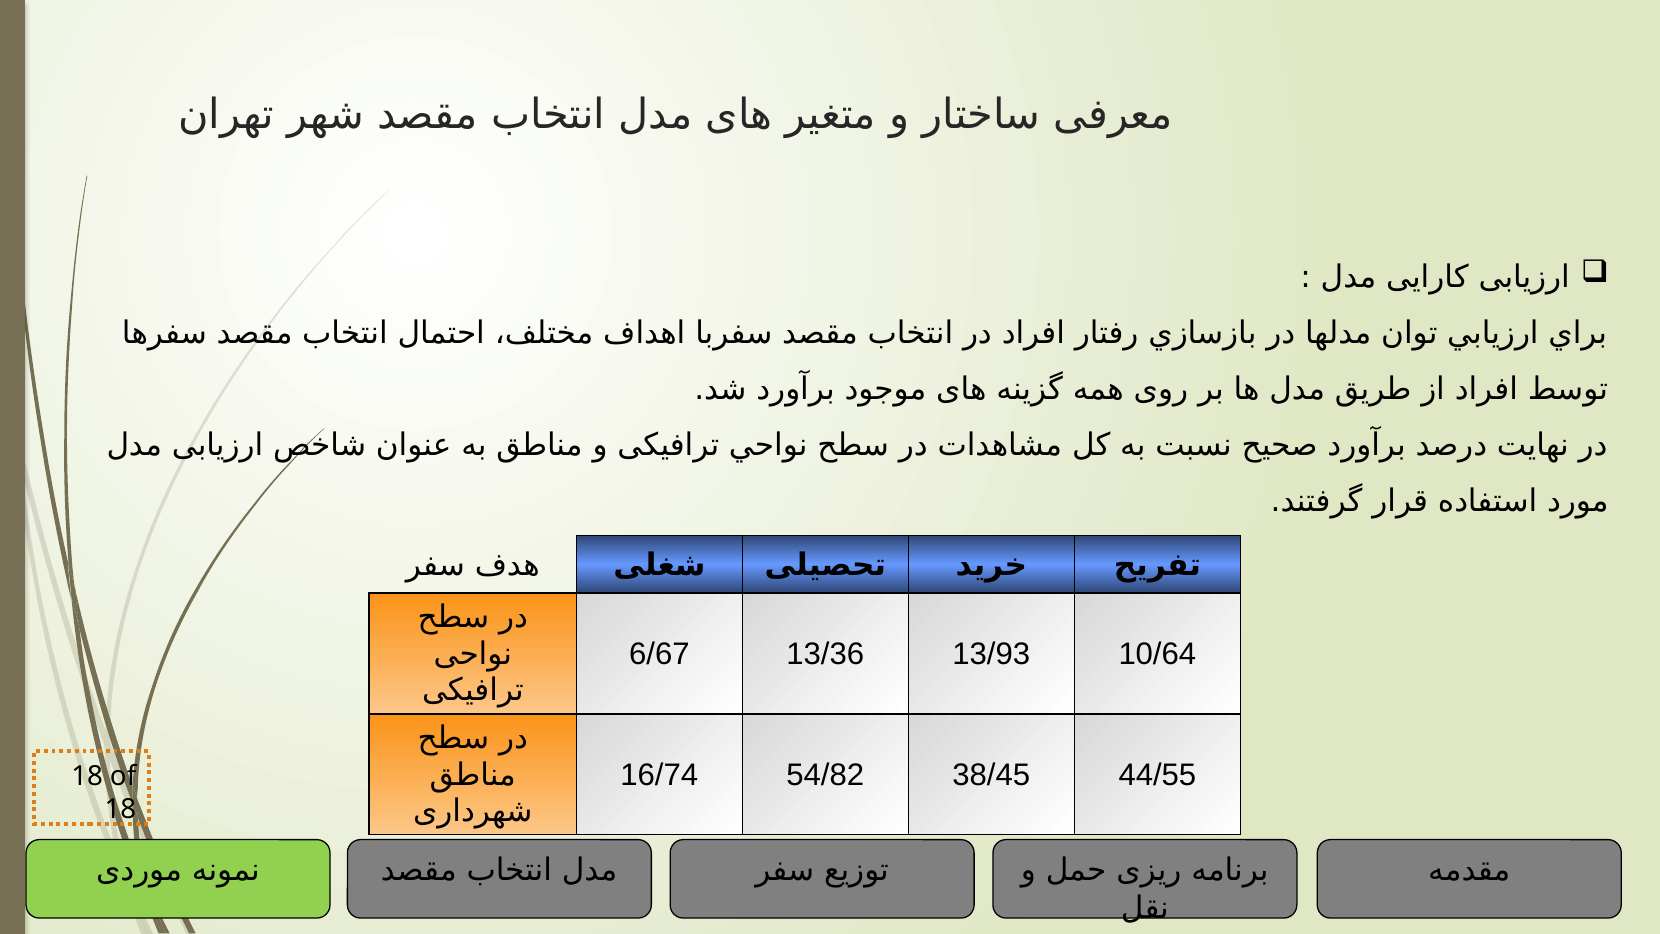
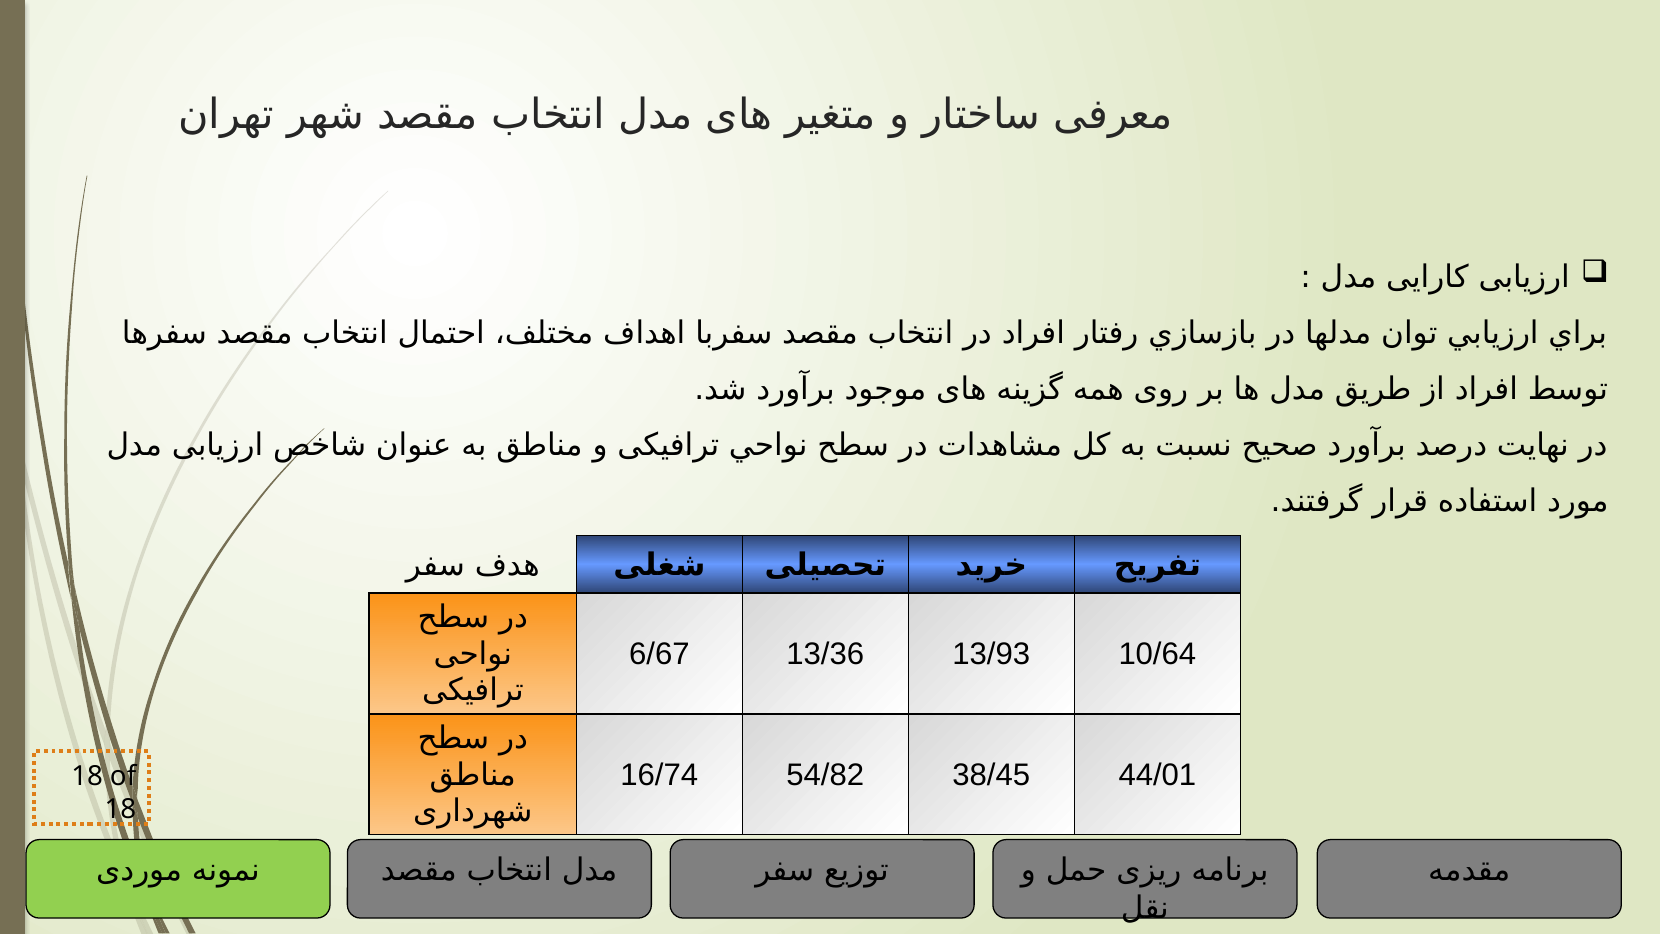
44/55: 44/55 -> 44/01 (1157, 775)
